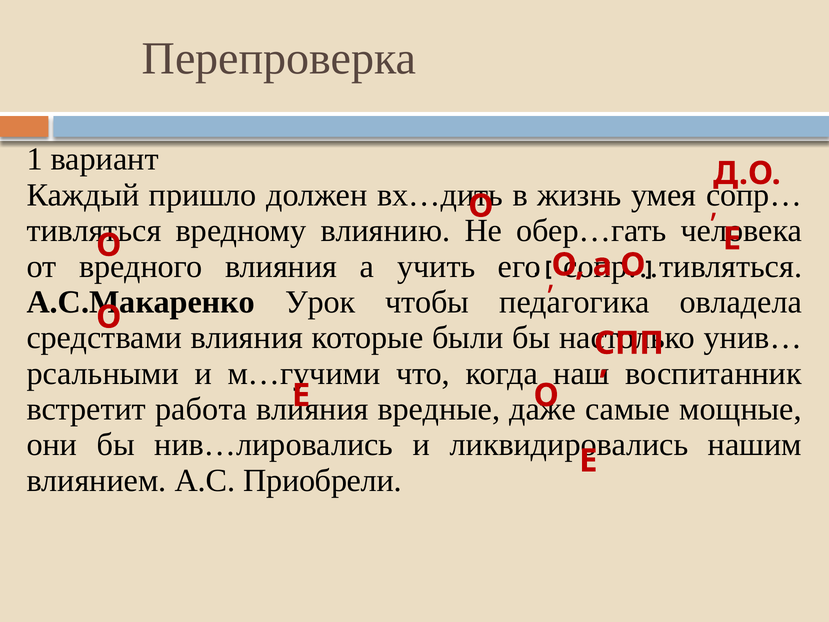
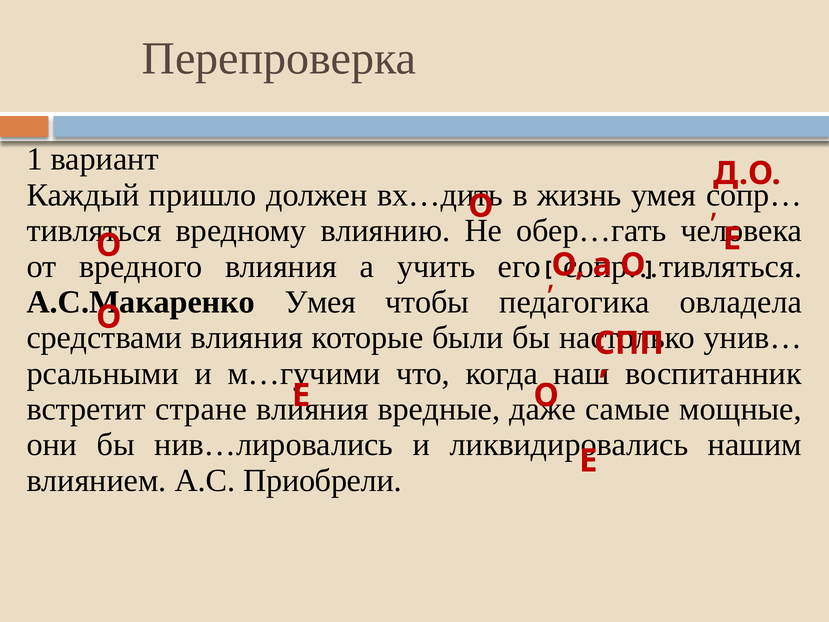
А.С.Макаренко Урок: Урок -> Умея (320, 302)
работа: работа -> стране (201, 409)
